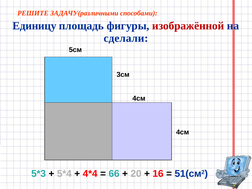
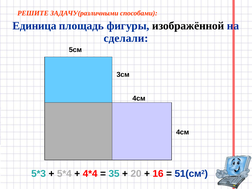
Единицу: Единицу -> Единица (35, 26)
изображённой colour: red -> black (188, 26)
66: 66 -> 35 (114, 174)
